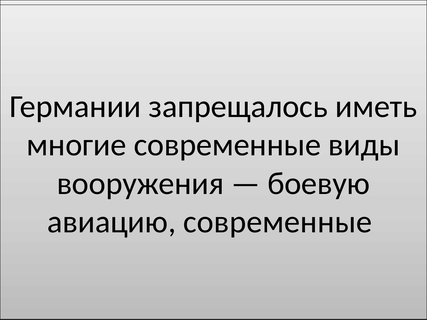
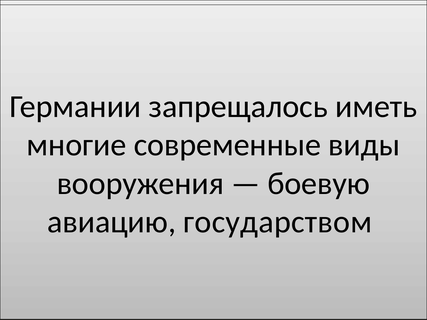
современные: современные -> государством (278, 222)
